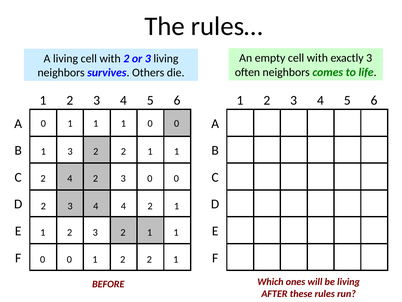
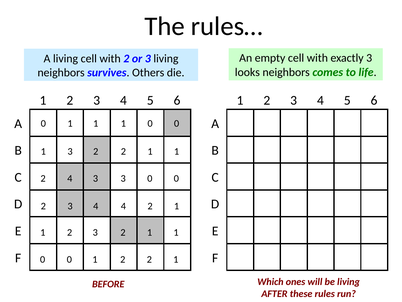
often: often -> looks (247, 72)
2: 2 -> 3 (95, 178)
